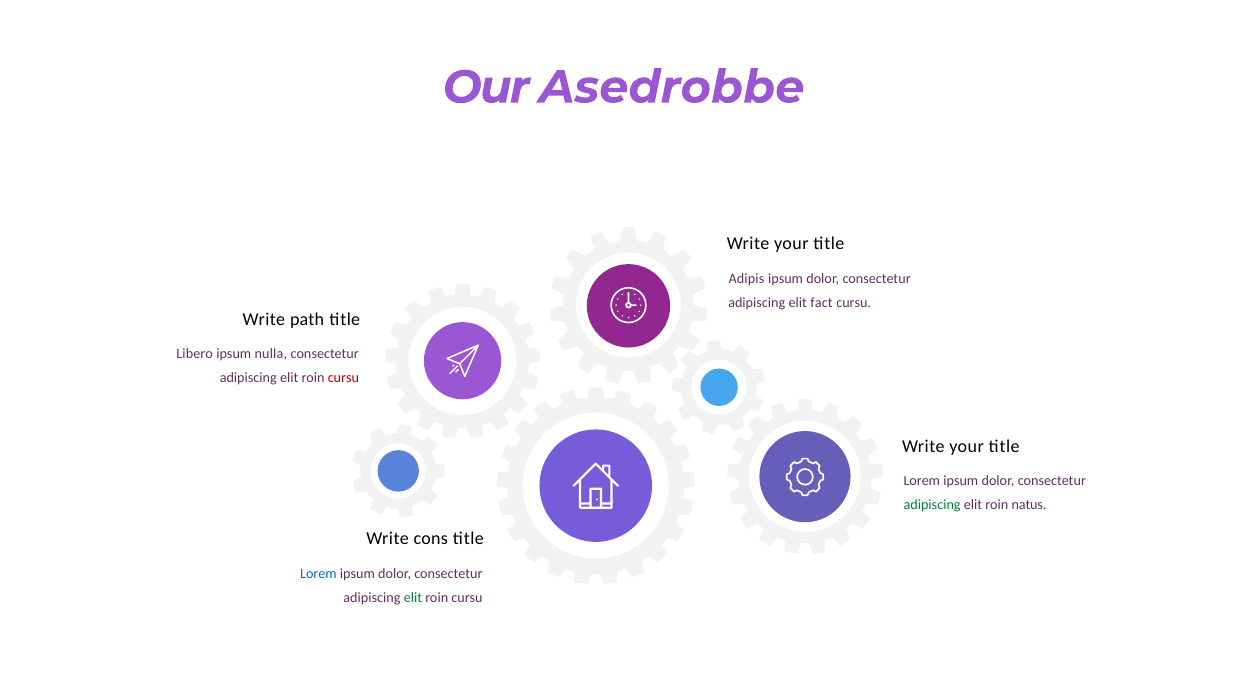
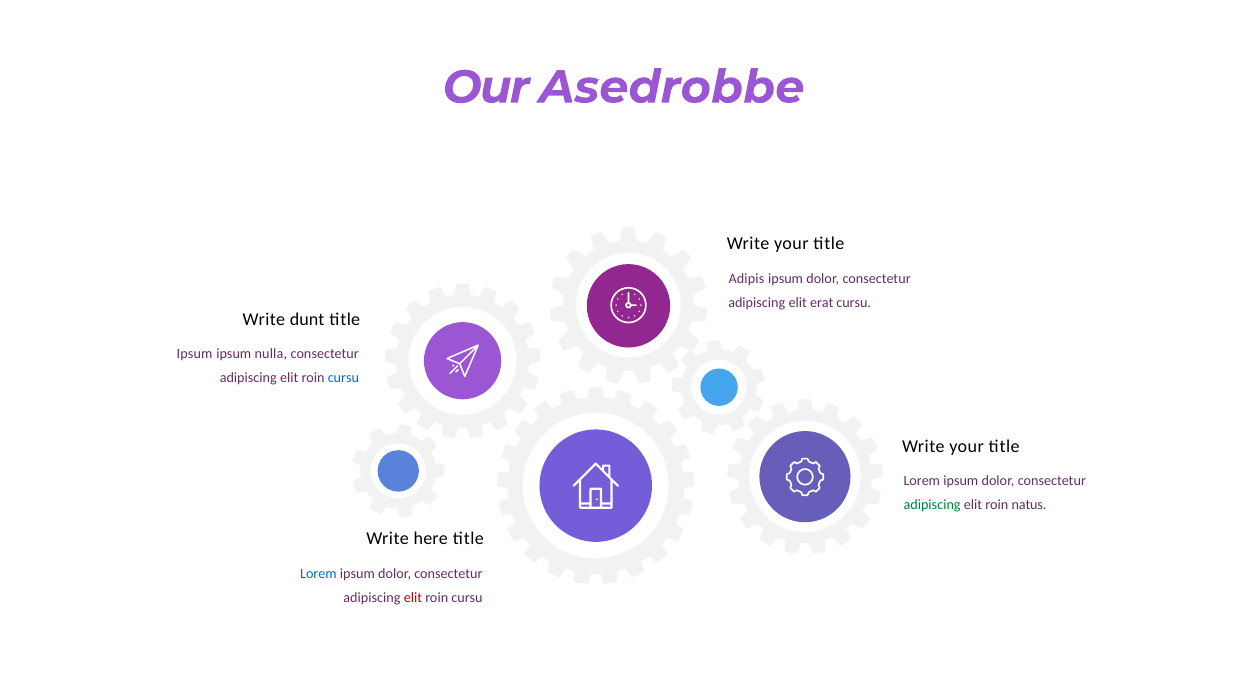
fact: fact -> erat (822, 302)
path: path -> dunt (307, 319)
Libero: Libero -> Ipsum (195, 354)
cursu colour: red -> blue (343, 378)
cons: cons -> here (431, 538)
elit colour: green -> red (413, 597)
